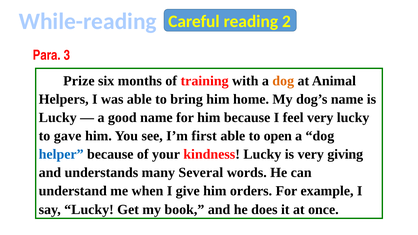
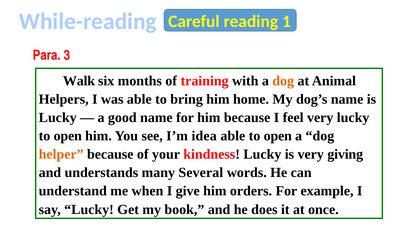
2: 2 -> 1 (286, 21)
Prize: Prize -> Walk (79, 81)
gave: gave -> open (68, 136)
first: first -> idea (204, 136)
helper colour: blue -> orange (61, 154)
